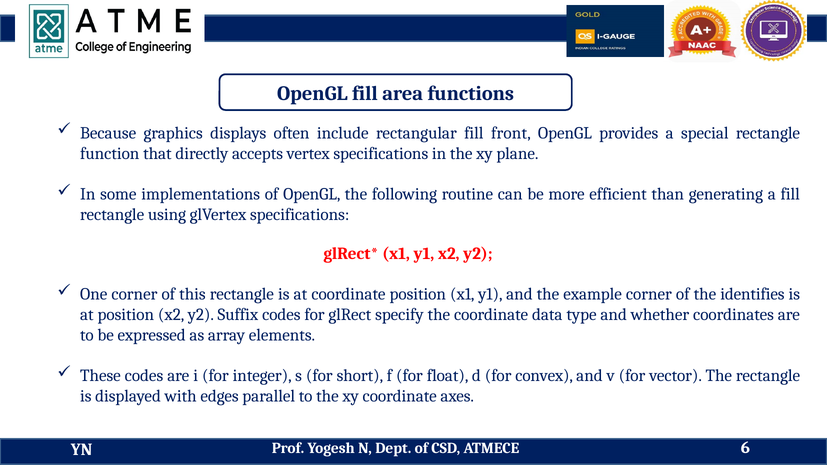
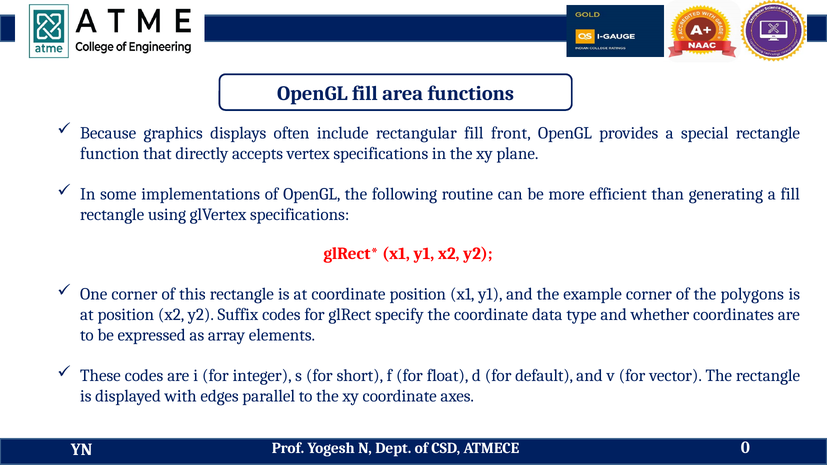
identifies: identifies -> polygons (752, 294)
convex: convex -> default (544, 376)
6: 6 -> 0 (745, 448)
